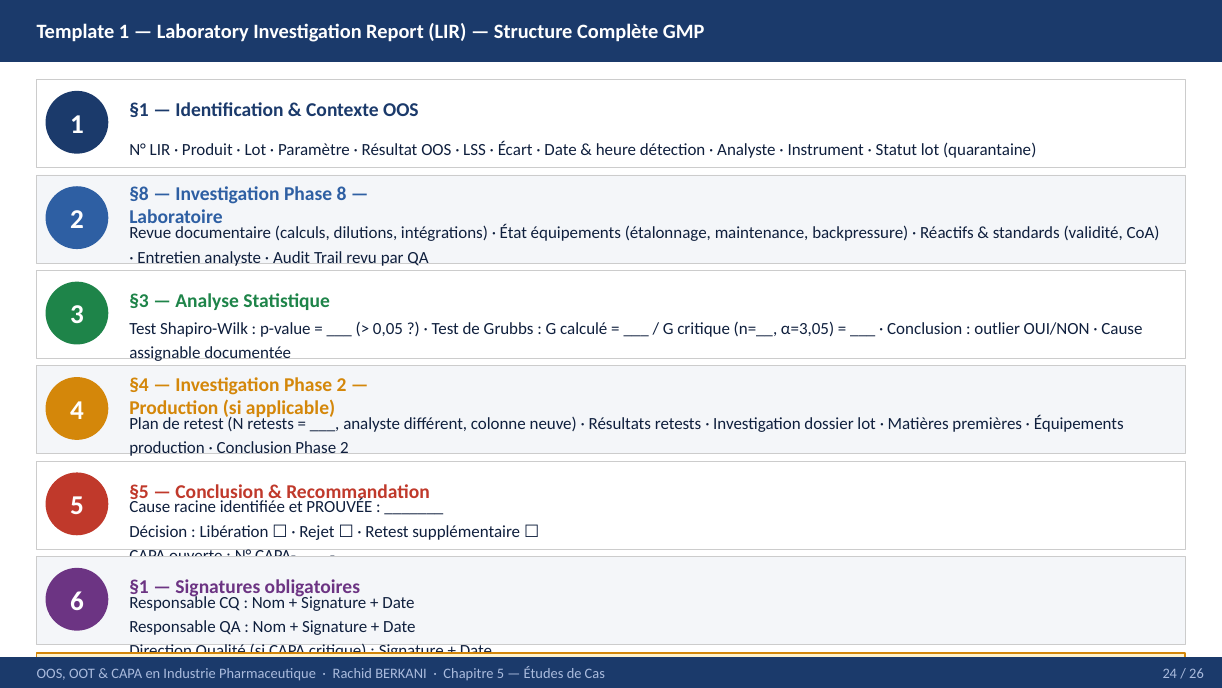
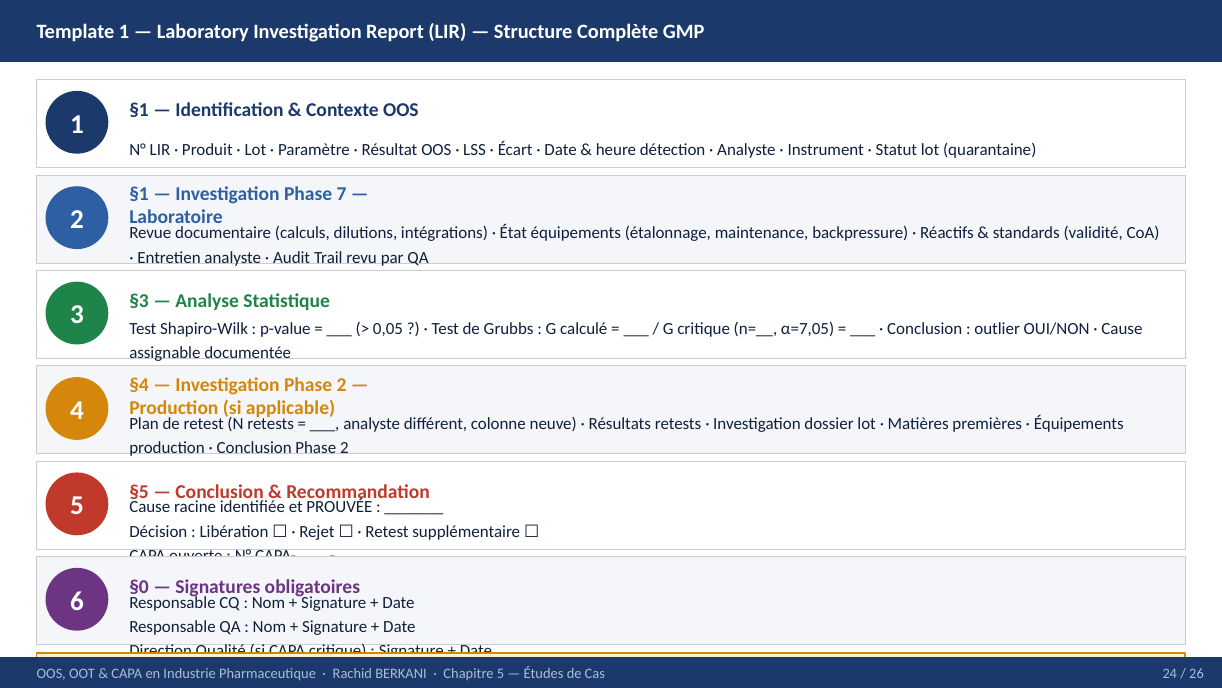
§8: §8 -> §1 (139, 194)
8: 8 -> 7 (342, 194)
α=3,05: α=3,05 -> α=7,05 (808, 328)
§1: §1 -> §0 (139, 587)
